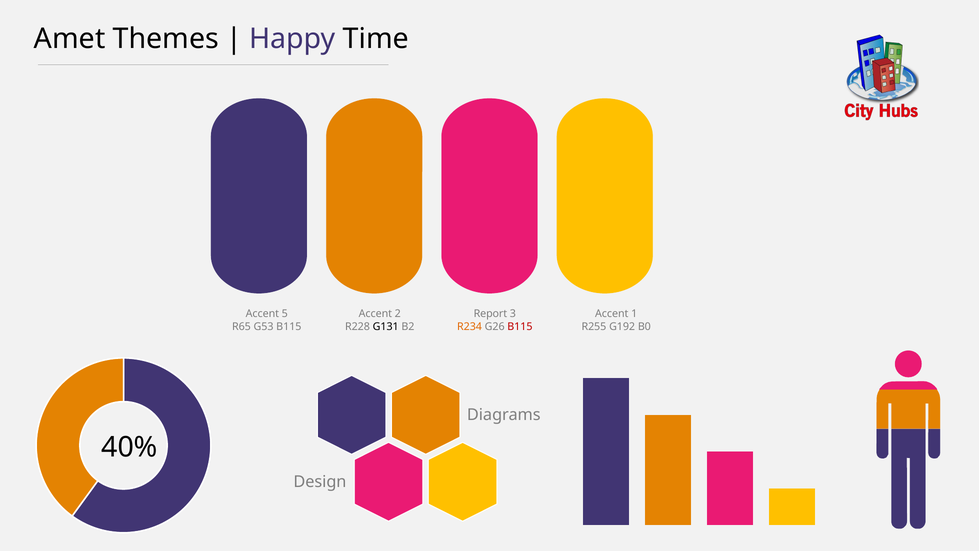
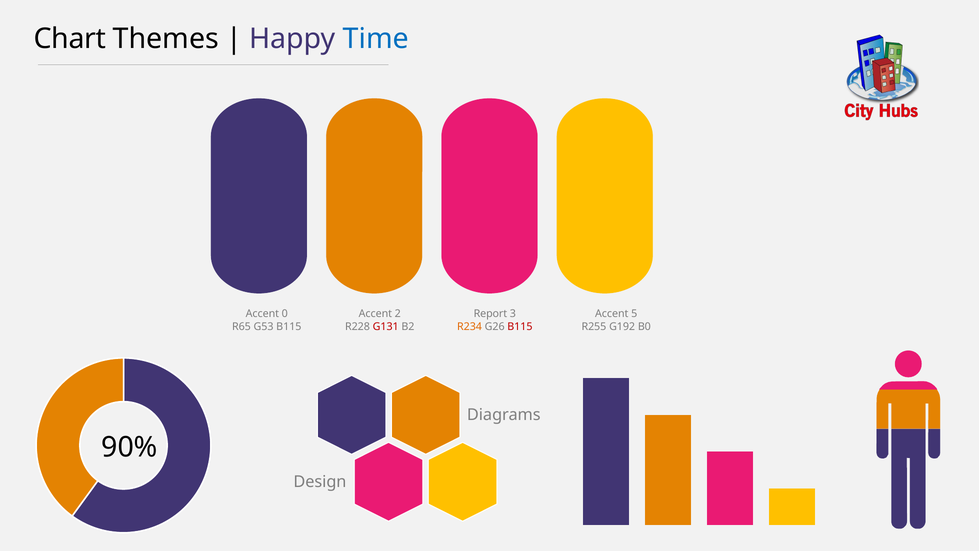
Amet: Amet -> Chart (70, 39)
Time colour: black -> blue (376, 39)
1: 1 -> 5 (634, 314)
5: 5 -> 0 (285, 314)
G131 colour: black -> red (386, 327)
40%: 40% -> 90% (129, 447)
